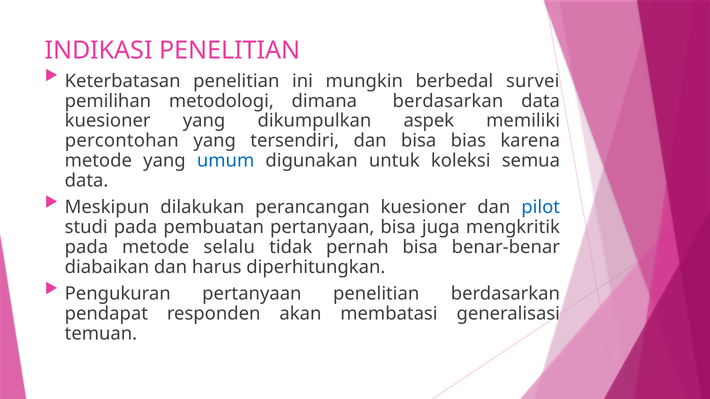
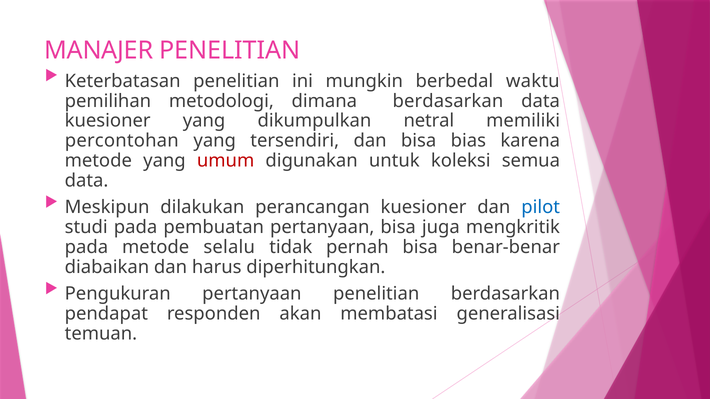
INDIKASI: INDIKASI -> MANAJER (99, 51)
survei: survei -> waktu (533, 81)
aspek: aspek -> netral (429, 121)
umum colour: blue -> red (226, 161)
